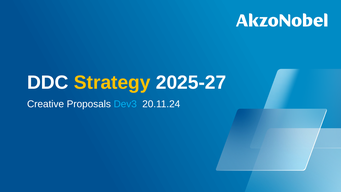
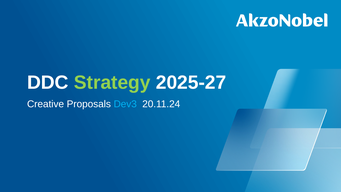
Strategy colour: yellow -> light green (112, 83)
